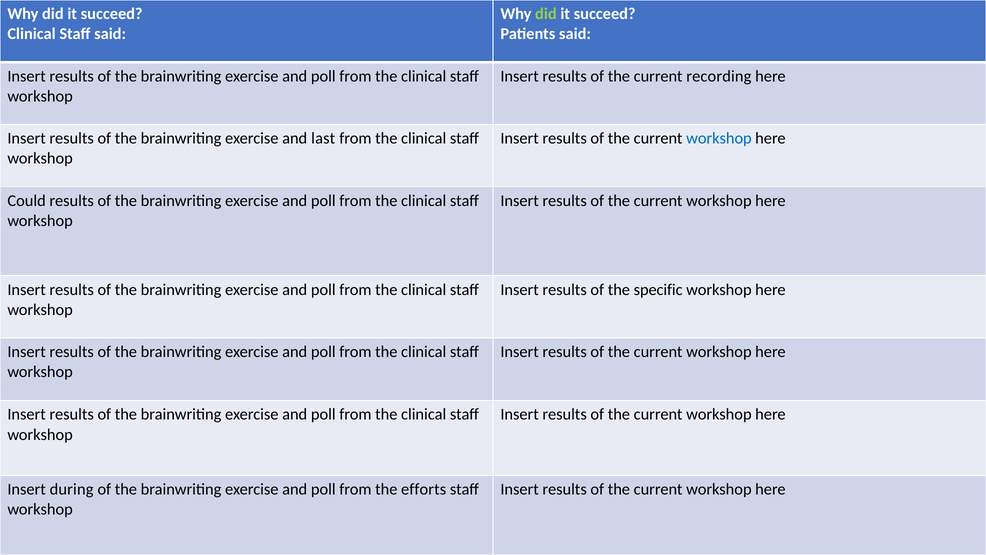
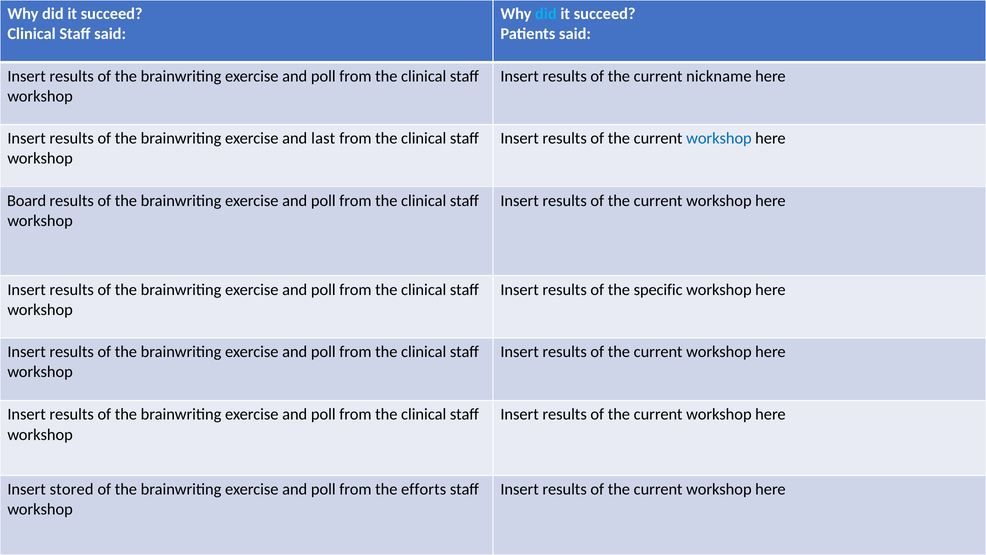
did colour: light green -> light blue (546, 14)
recording: recording -> nickname (719, 76)
Could: Could -> Board (27, 201)
during: during -> stored (72, 489)
